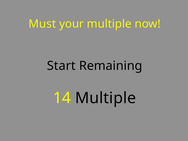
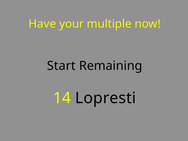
Must: Must -> Have (42, 24)
14 Multiple: Multiple -> Lopresti (106, 98)
